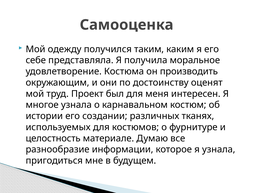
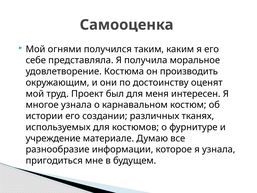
одежду: одежду -> огнями (65, 49)
целостность: целостность -> учреждение (53, 138)
